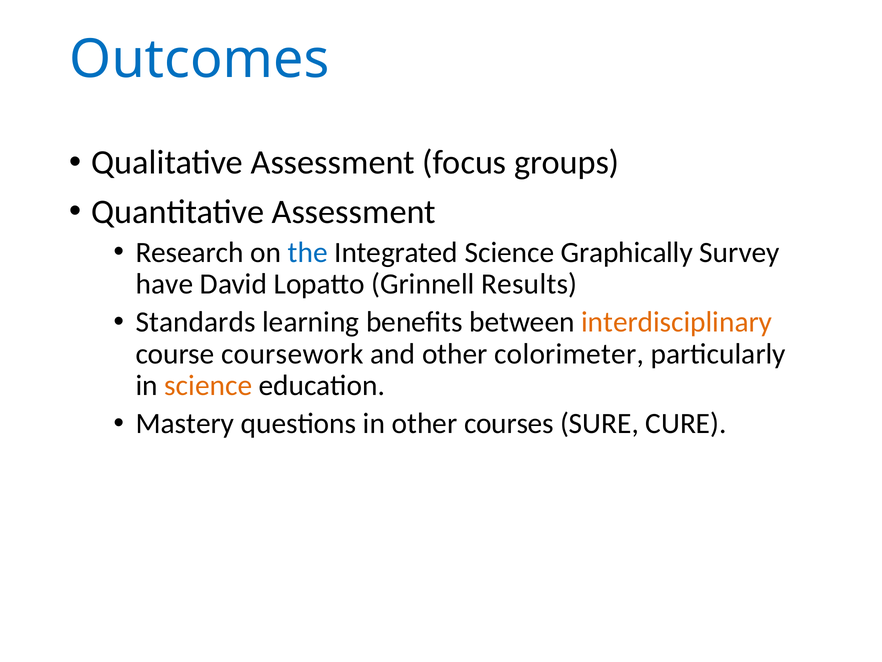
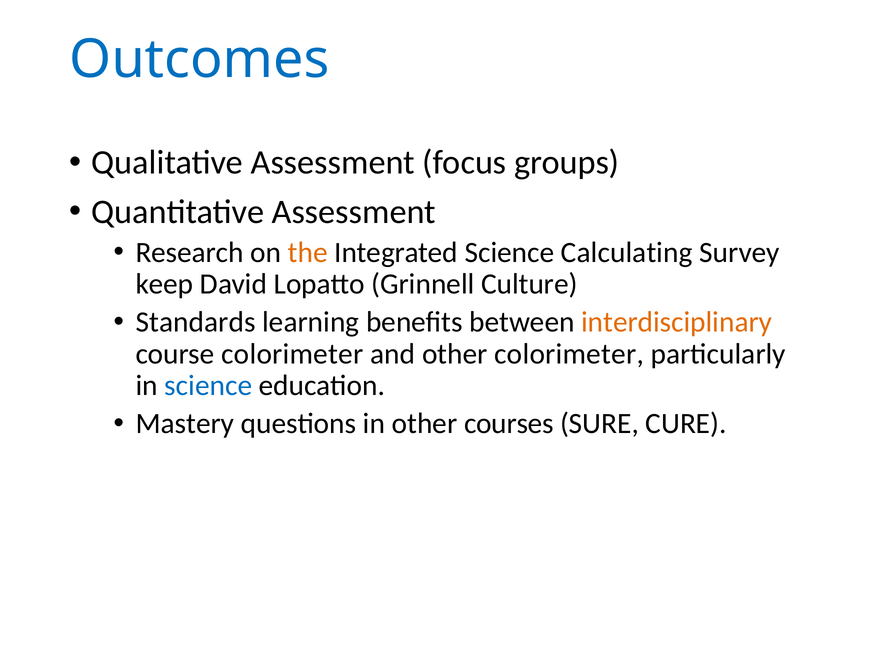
the colour: blue -> orange (308, 252)
Graphically: Graphically -> Calculating (627, 252)
have: have -> keep (164, 284)
Results: Results -> Culture (529, 284)
course coursework: coursework -> colorimeter (292, 354)
science colour: orange -> blue (208, 385)
